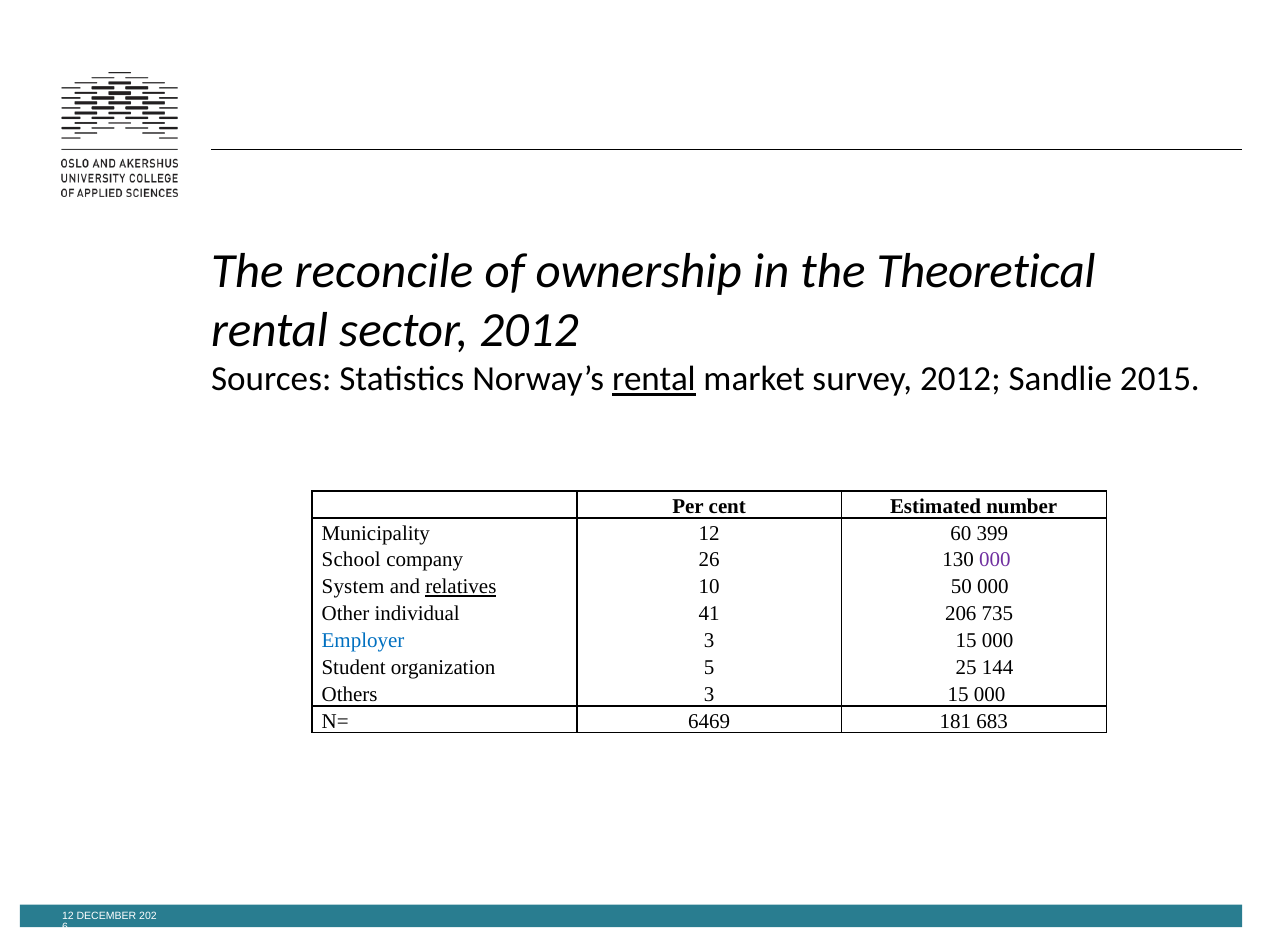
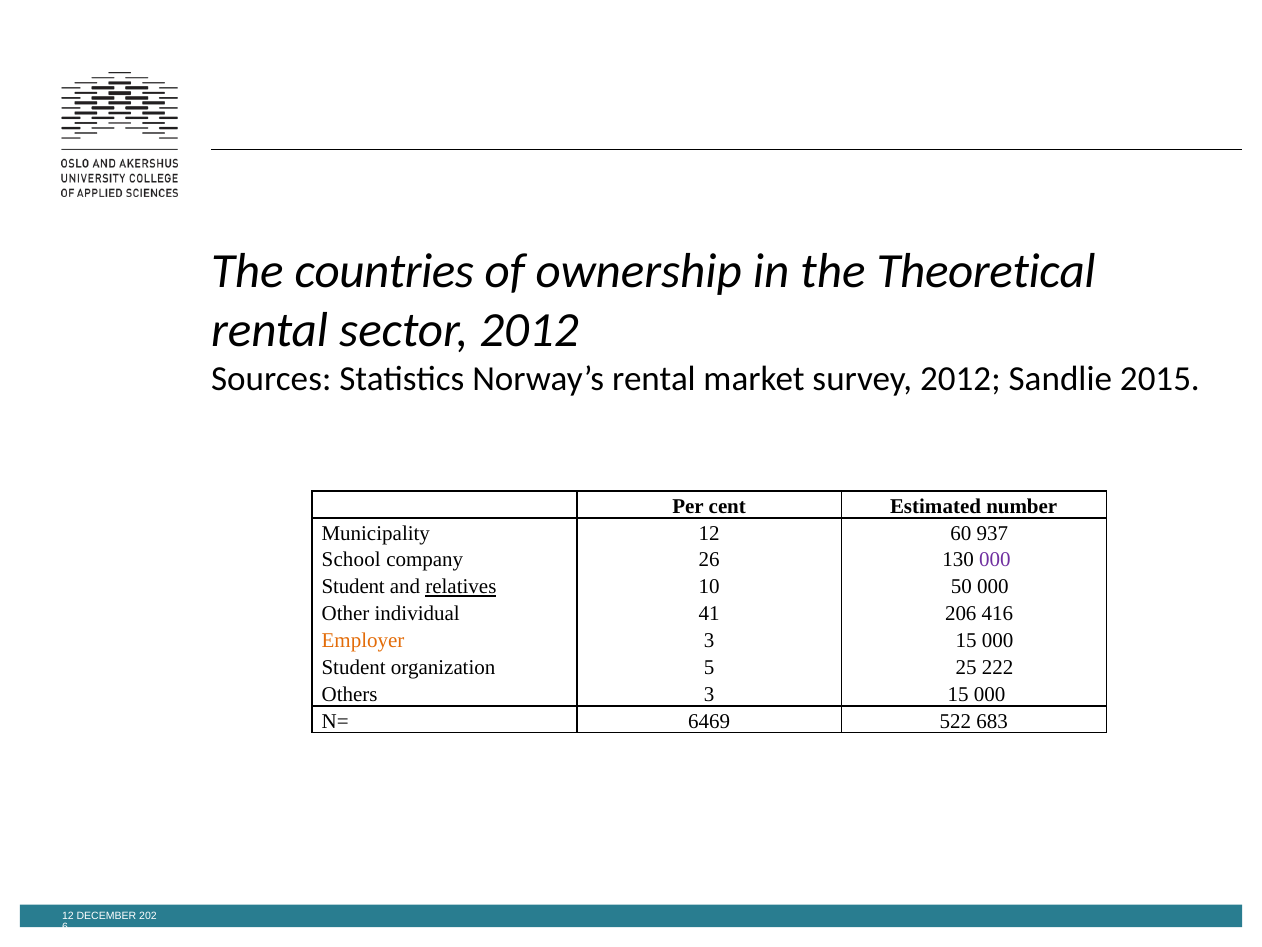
reconcile: reconcile -> countries (384, 271)
rental underline: present -> none (654, 379)
399: 399 -> 937 (992, 533)
System: System -> Student (353, 587)
735: 735 -> 416 (997, 613)
Employer colour: blue -> orange (363, 640)
144: 144 -> 222 (998, 667)
181: 181 -> 522 (955, 721)
